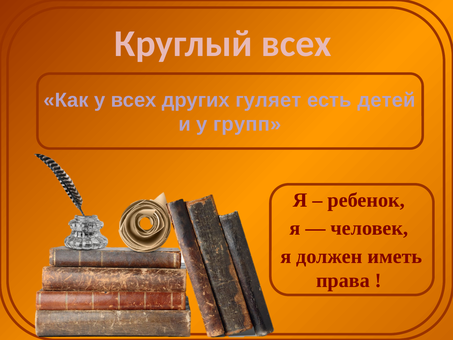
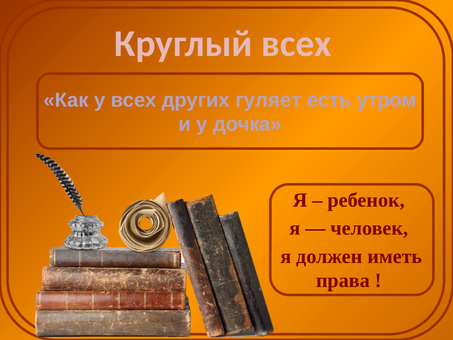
детей: детей -> утром (387, 100)
групп: групп -> дочка (247, 124)
